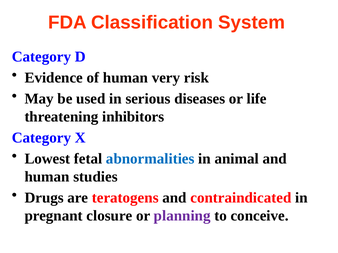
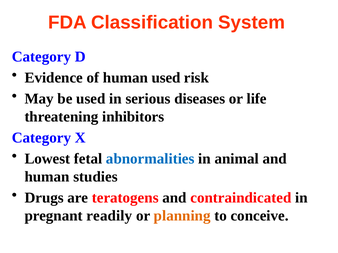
human very: very -> used (166, 78)
closure: closure -> readily (109, 216)
planning colour: purple -> orange (182, 216)
